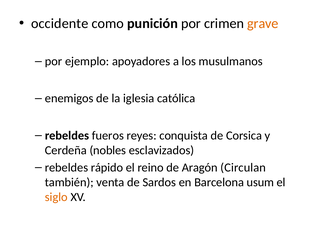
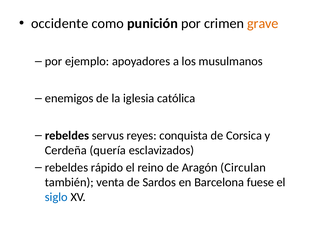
fueros: fueros -> servus (108, 136)
nobles: nobles -> quería (108, 151)
usum: usum -> fuese (260, 183)
siglo colour: orange -> blue (56, 197)
